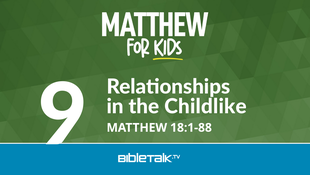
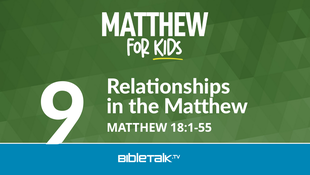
the Childlike: Childlike -> Matthew (206, 106)
18:1-88: 18:1-88 -> 18:1-55 (191, 127)
